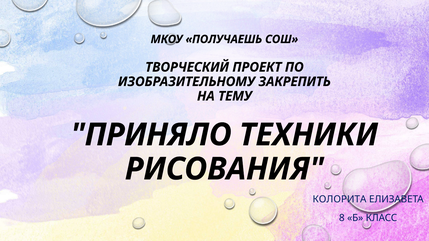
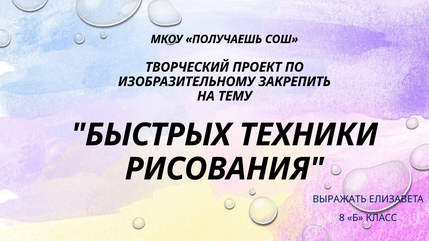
ПРИНЯЛО: ПРИНЯЛО -> БЫСТРЫХ (151, 135)
КОЛОРИТА: КОЛОРИТА -> ВЫРАЖАТЬ (340, 200)
